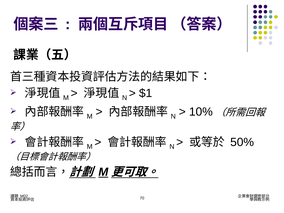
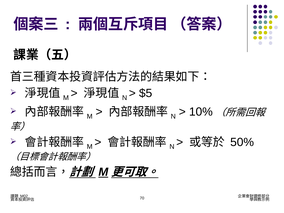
$1: $1 -> $5 (146, 93)
